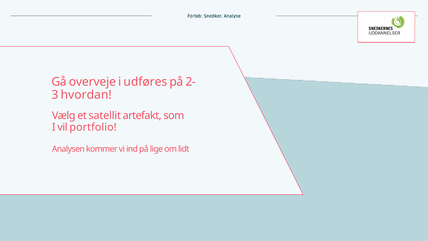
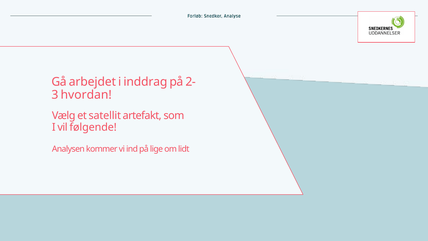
overveje: overveje -> arbejdet (92, 82)
udføres: udføres -> inddrag (145, 82)
portfolio: portfolio -> følgende (93, 127)
